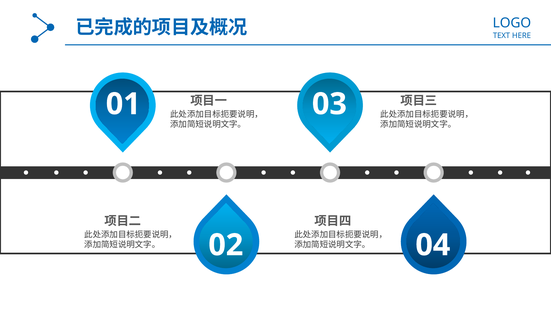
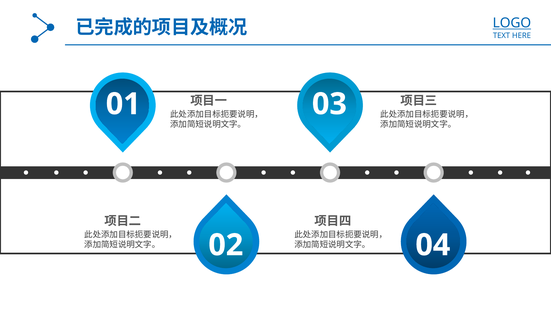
LOGO underline: none -> present (512, 23)
